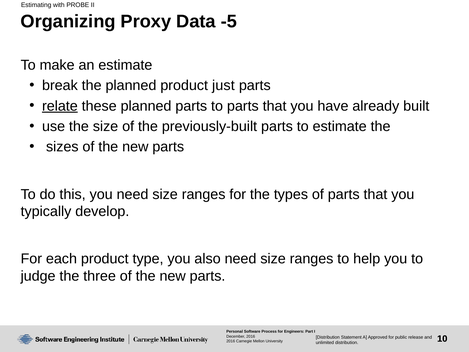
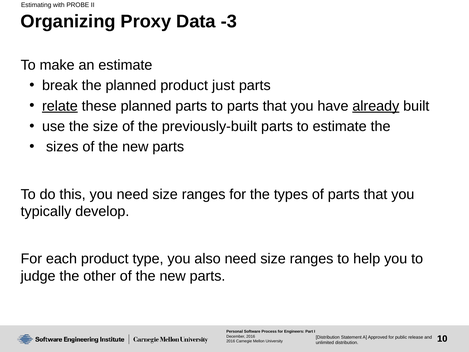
-5: -5 -> -3 (229, 21)
already underline: none -> present (376, 106)
three: three -> other (100, 276)
